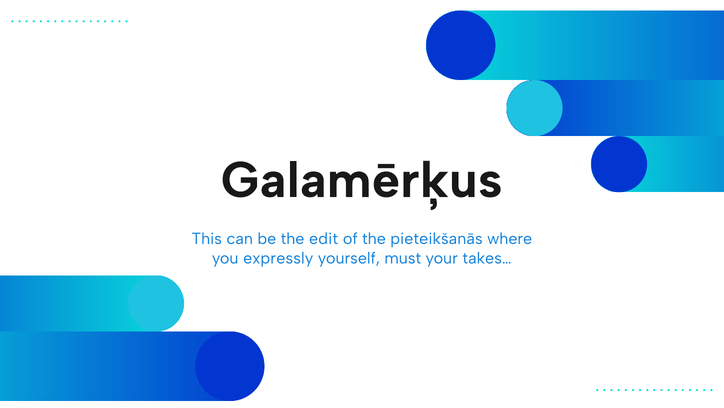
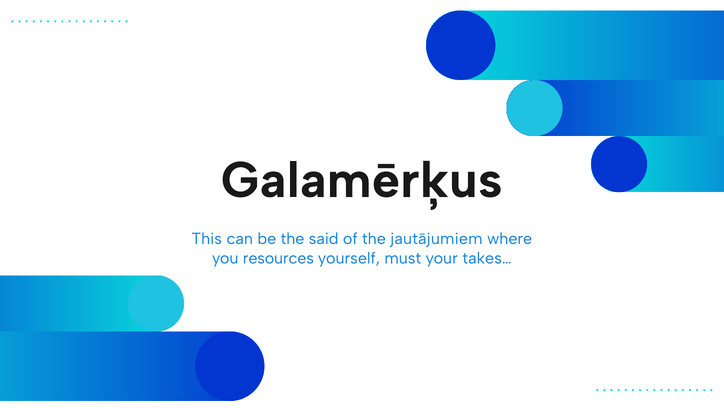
edit: edit -> said (324, 238)
pieteikšanās: pieteikšanās -> jautājumiem (436, 238)
expressly: expressly -> resources (278, 258)
